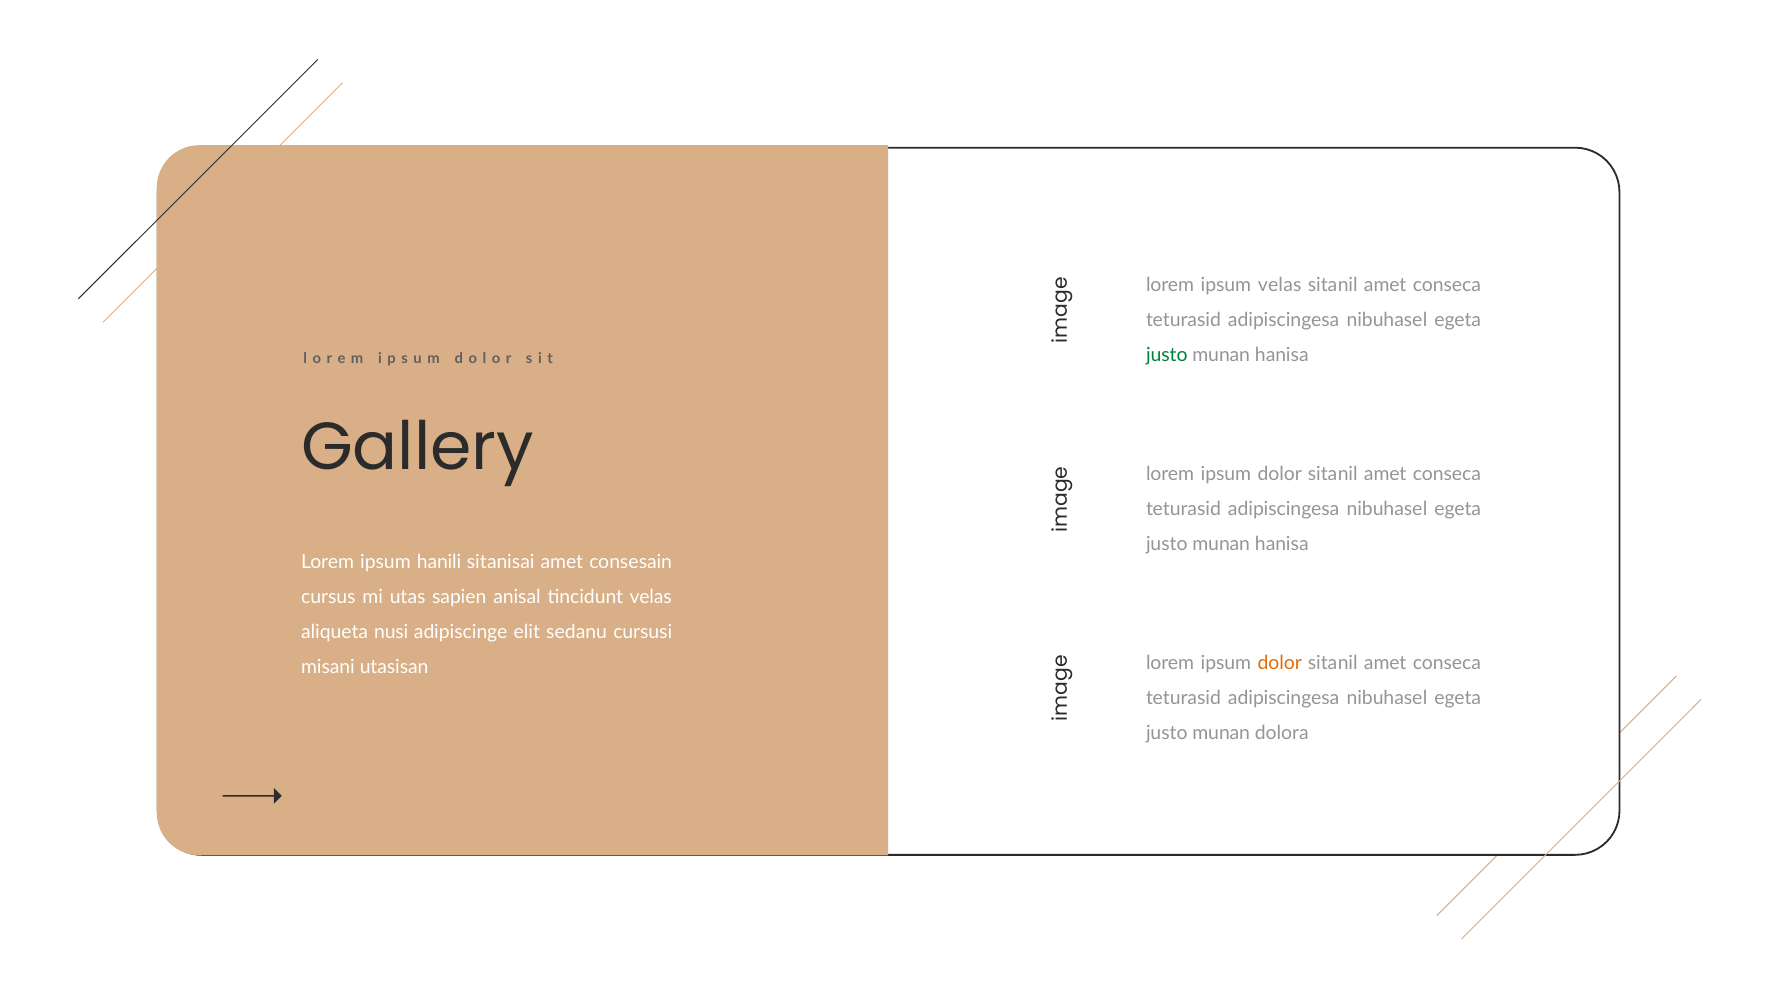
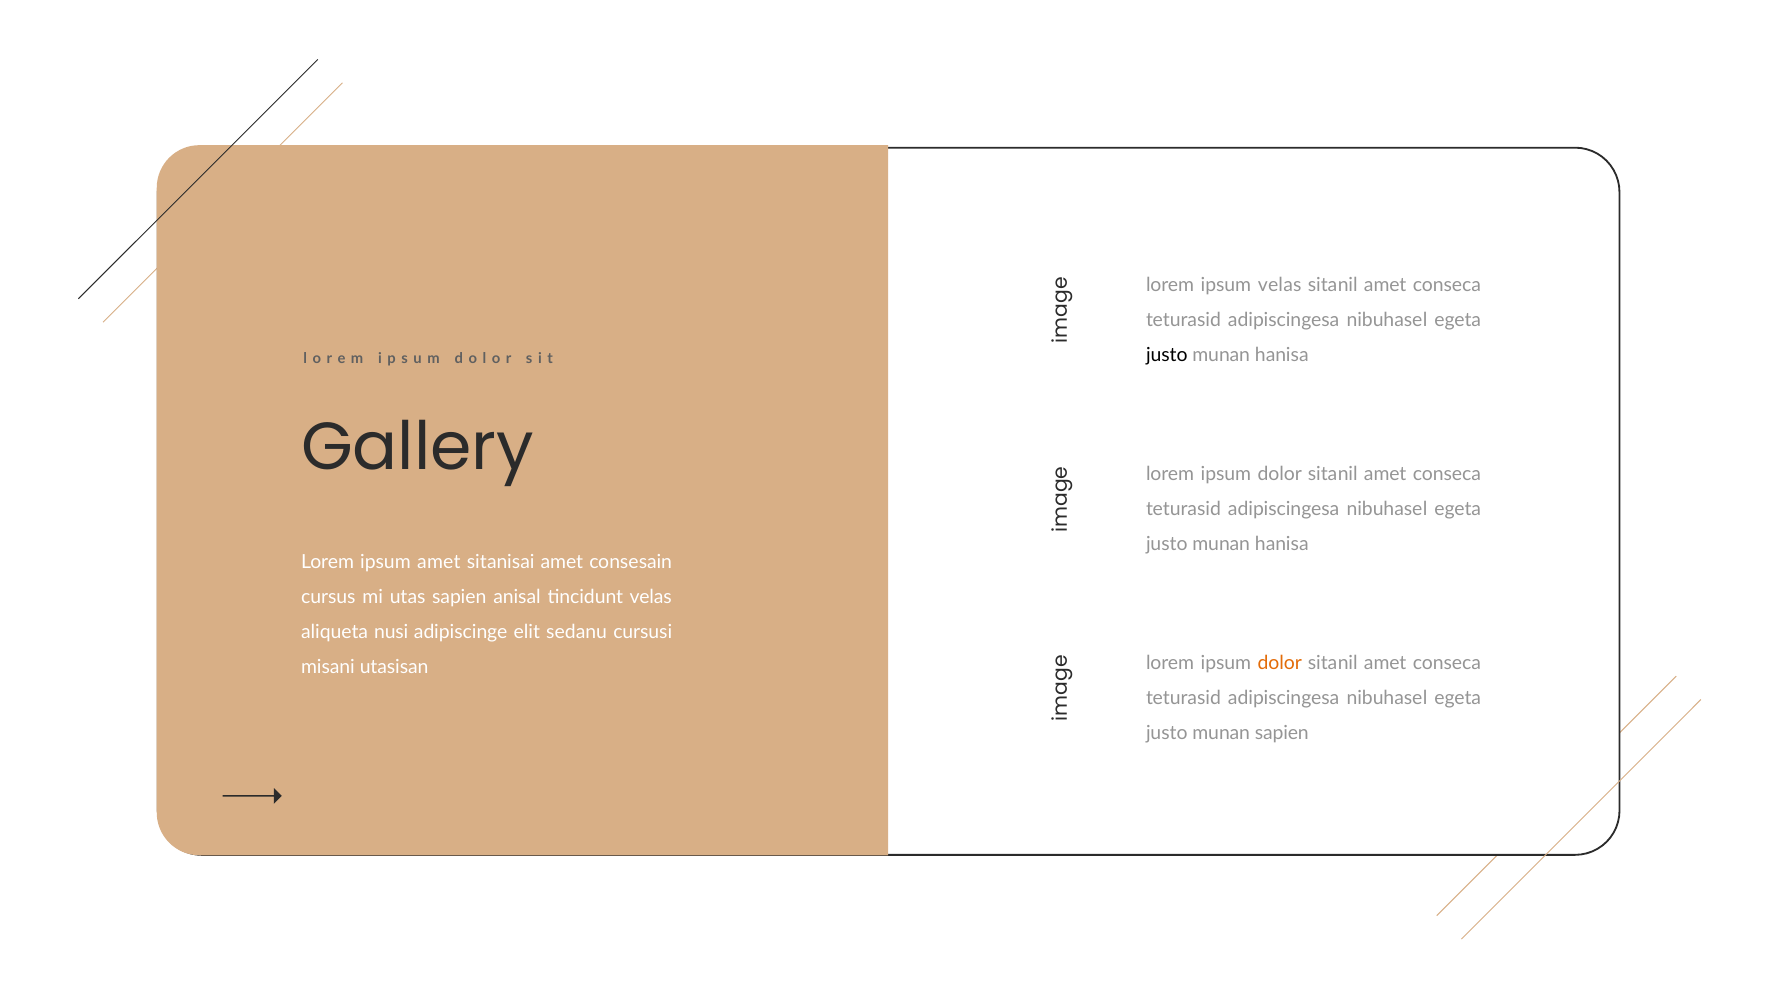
justo colour: green -> black (1167, 355)
ipsum hanili: hanili -> amet (439, 562)
munan dolora: dolora -> sapien (1282, 733)
